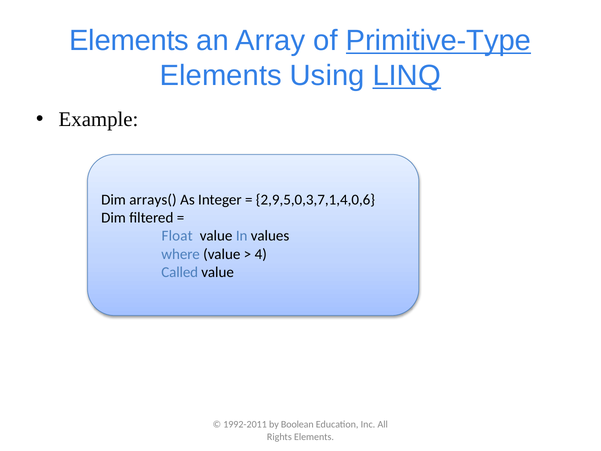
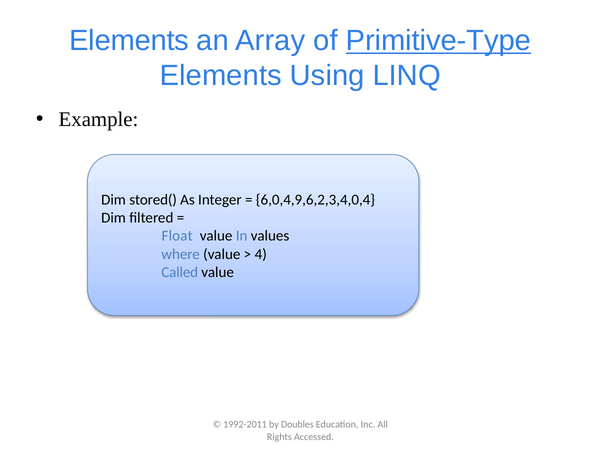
LINQ underline: present -> none (407, 76)
arrays(: arrays( -> stored( (153, 200)
2,9,5,0,3,7,1,4,0,6: 2,9,5,0,3,7,1,4,0,6 -> 6,0,4,9,6,2,3,4,0,4 (315, 200)
Boolean: Boolean -> Doubles (297, 424)
Rights Elements: Elements -> Accessed (314, 436)
